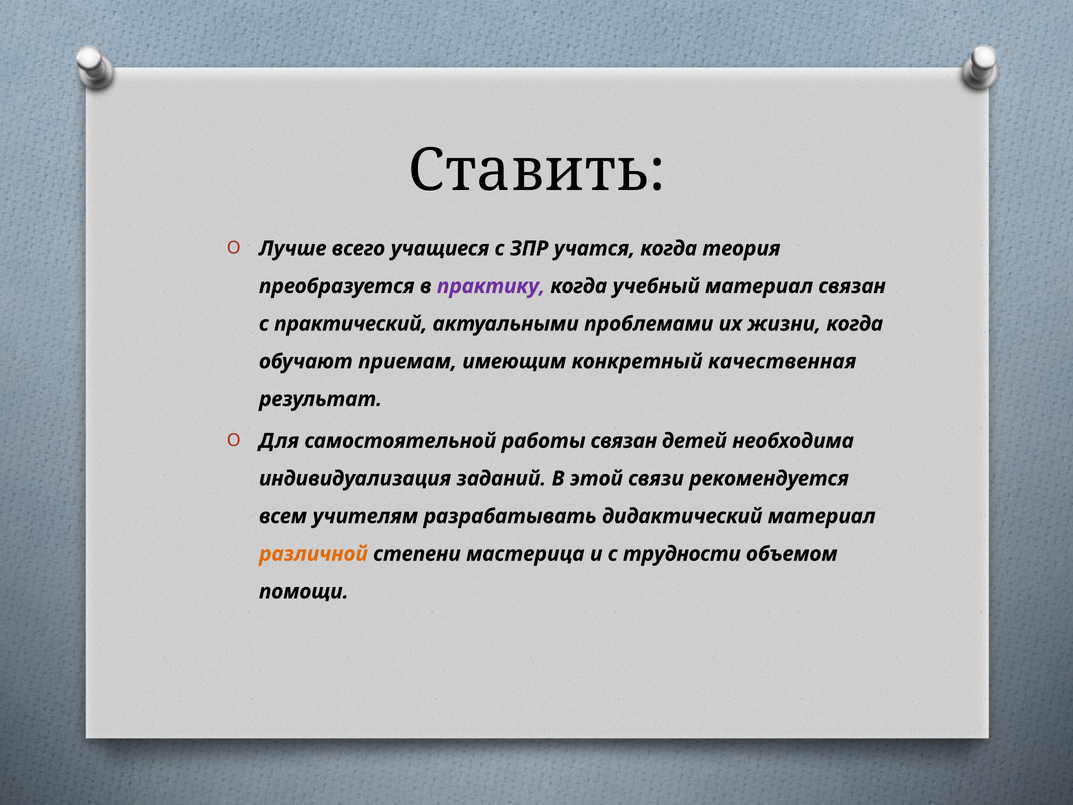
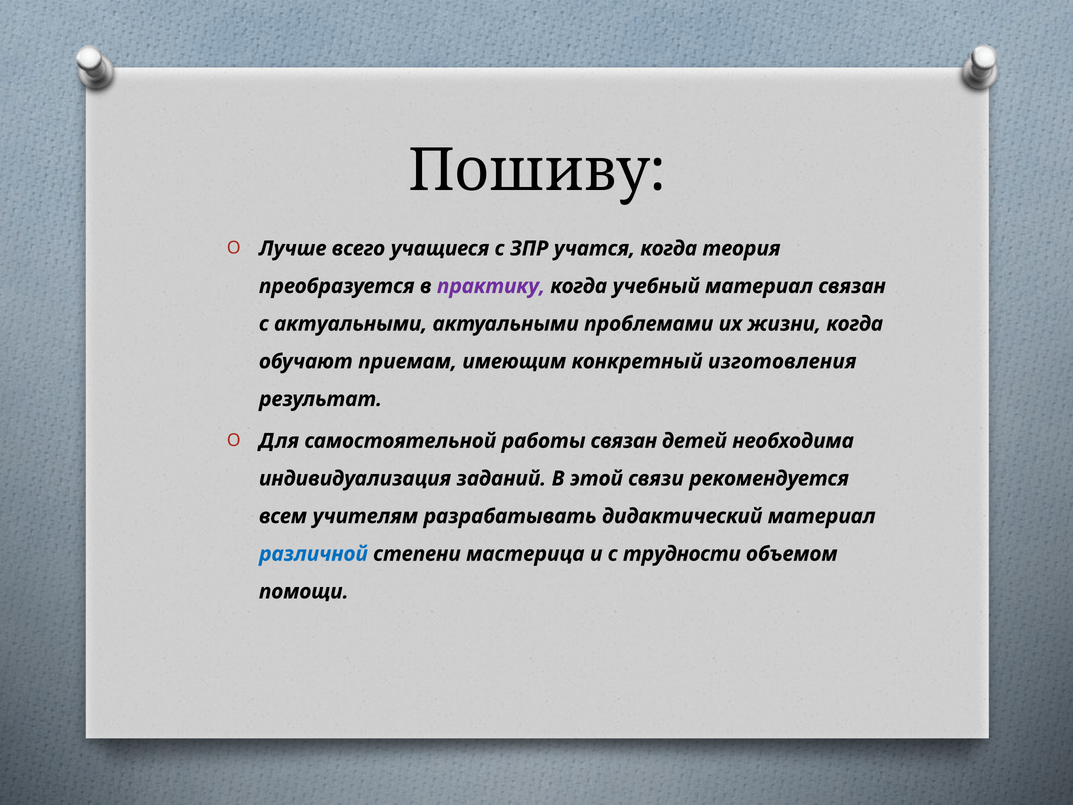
Ставить: Ставить -> Пошиву (537, 171)
с практический: практический -> актуальными (351, 324)
качественная: качественная -> изготовления (782, 361)
различной colour: orange -> blue (313, 554)
